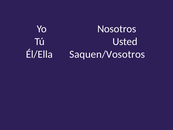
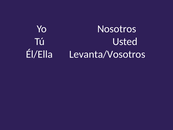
Saquen/Vosotros: Saquen/Vosotros -> Levanta/Vosotros (107, 54)
